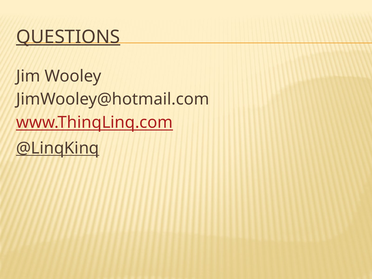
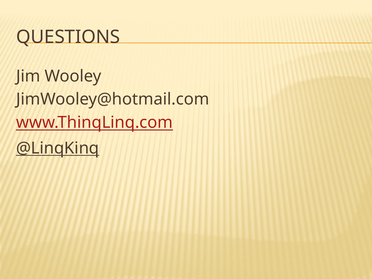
QUESTIONS underline: present -> none (68, 37)
